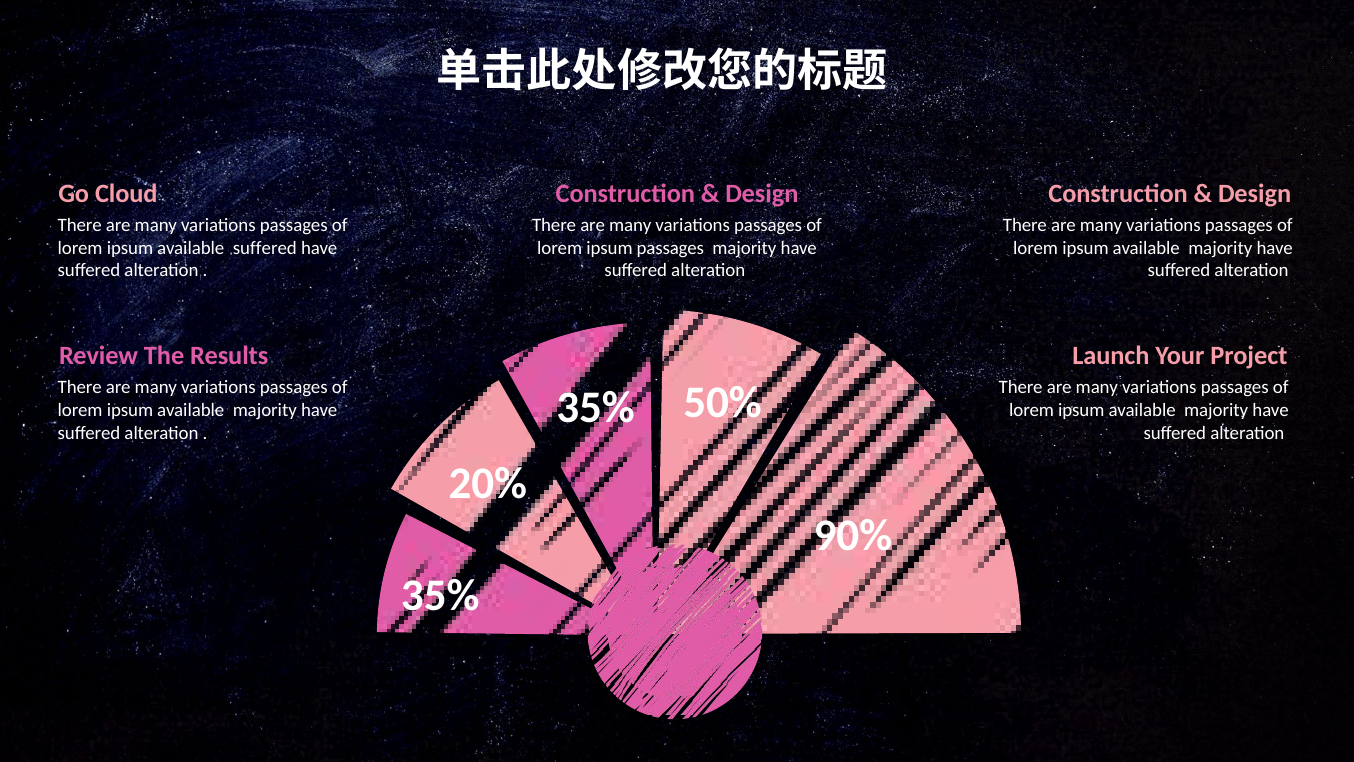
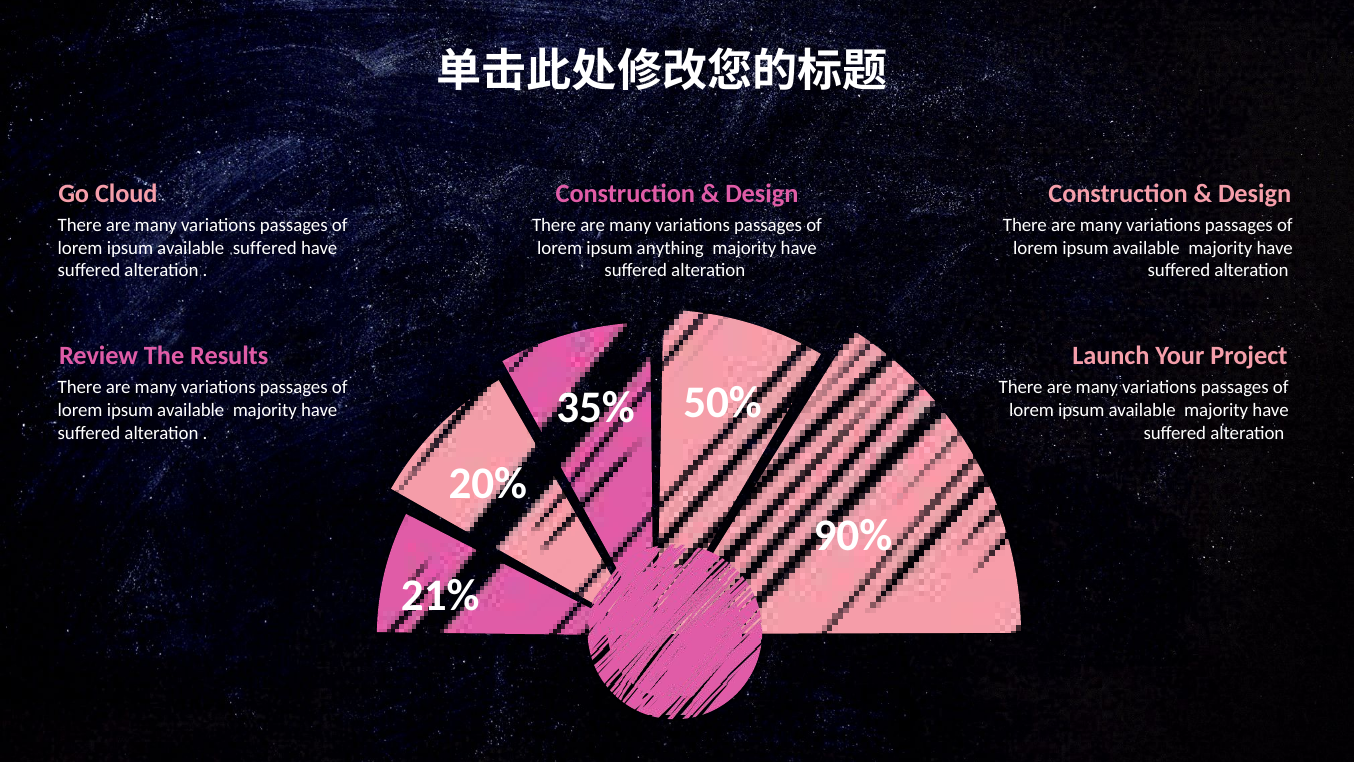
ipsum passages: passages -> anything (670, 248)
35%: 35% -> 21% (440, 595)
